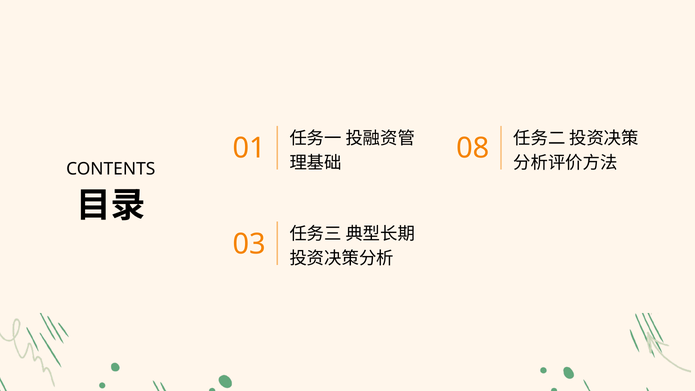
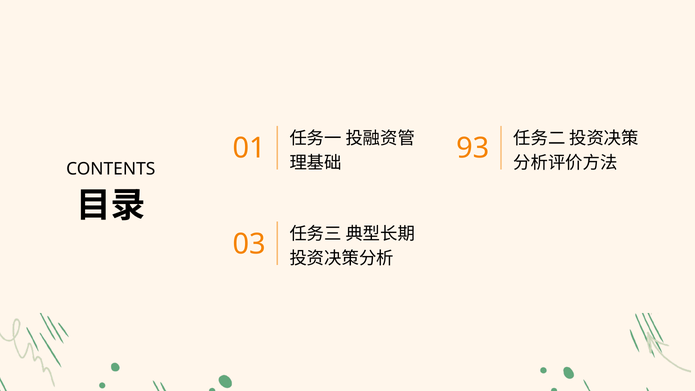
08: 08 -> 93 (473, 148)
